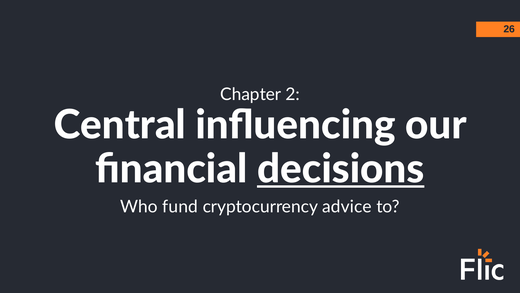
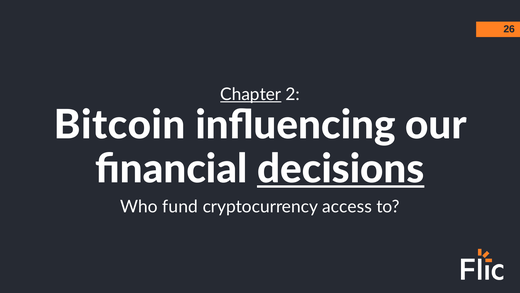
Chapter underline: none -> present (251, 94)
Central: Central -> Bitcoin (120, 125)
advice: advice -> access (347, 207)
